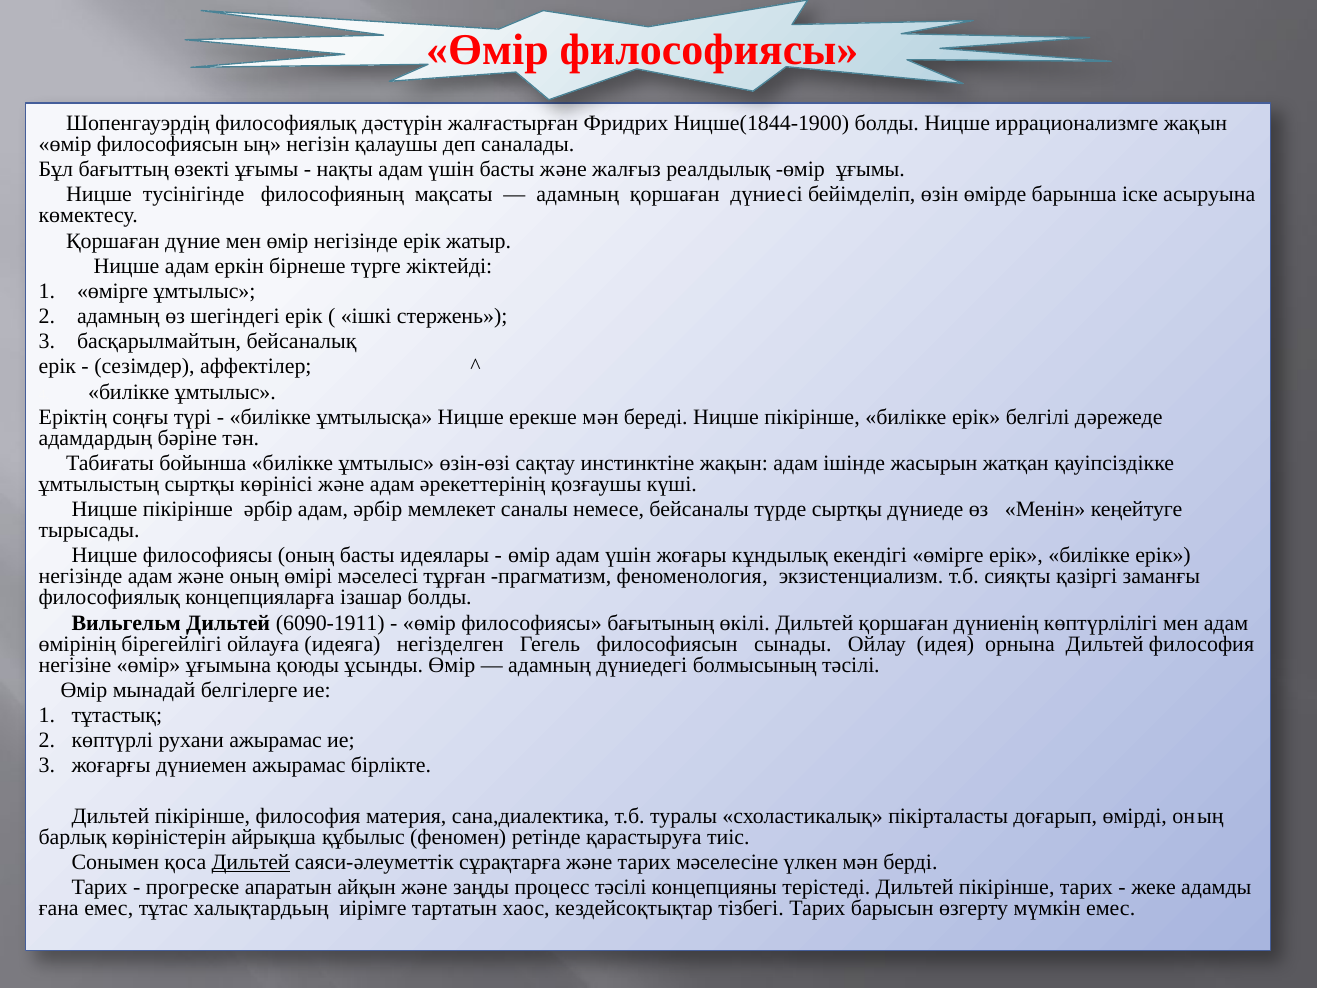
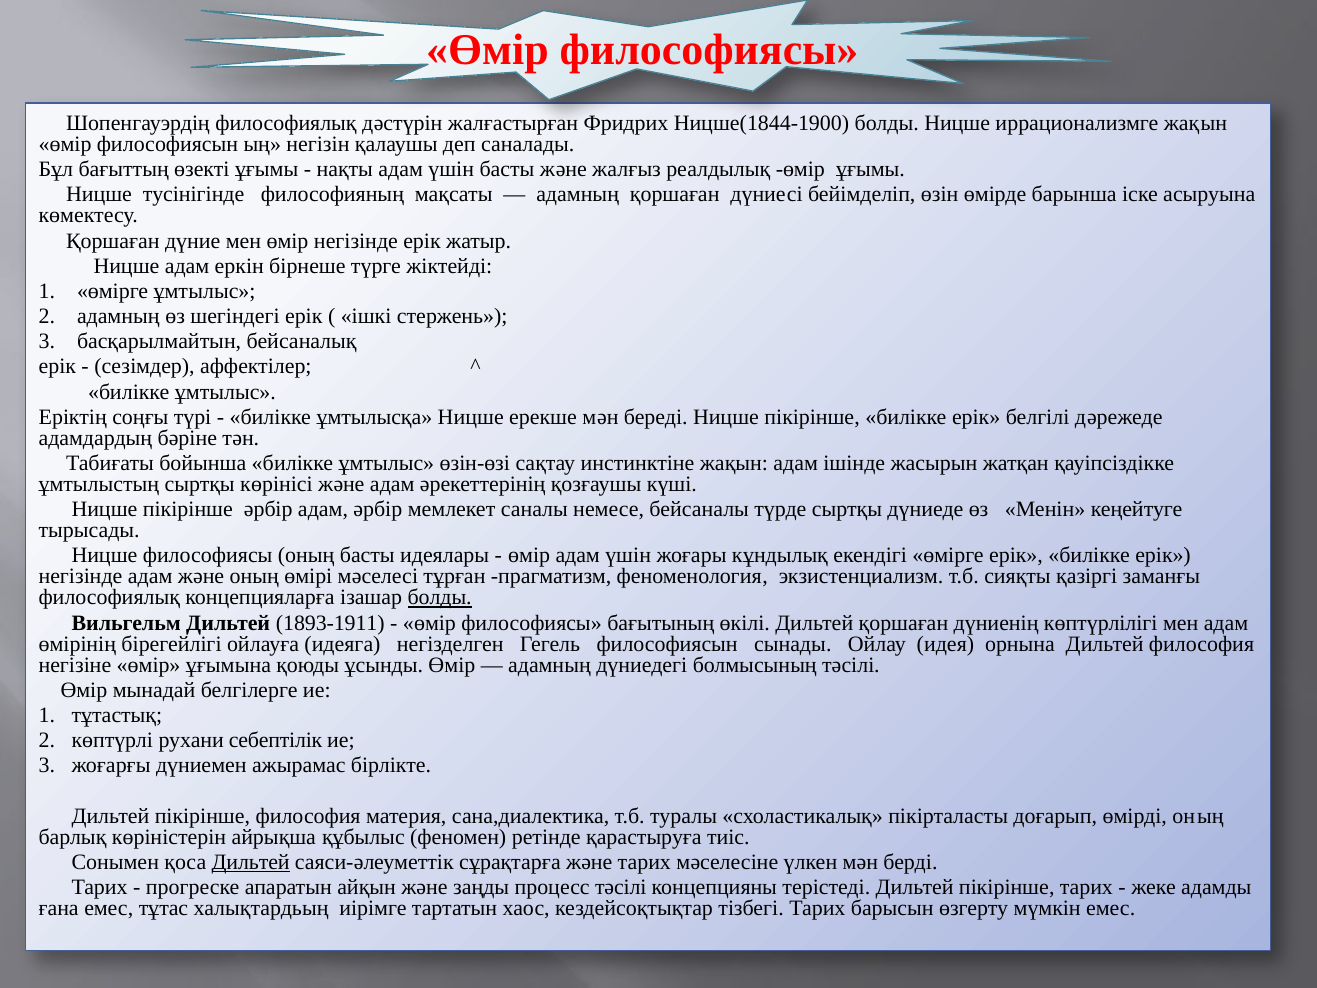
болды underline: none -> present (440, 598)
6090-1911: 6090-1911 -> 1893-1911 (330, 623)
рухани ажырамас: ажырамас -> себептілік (276, 740)
